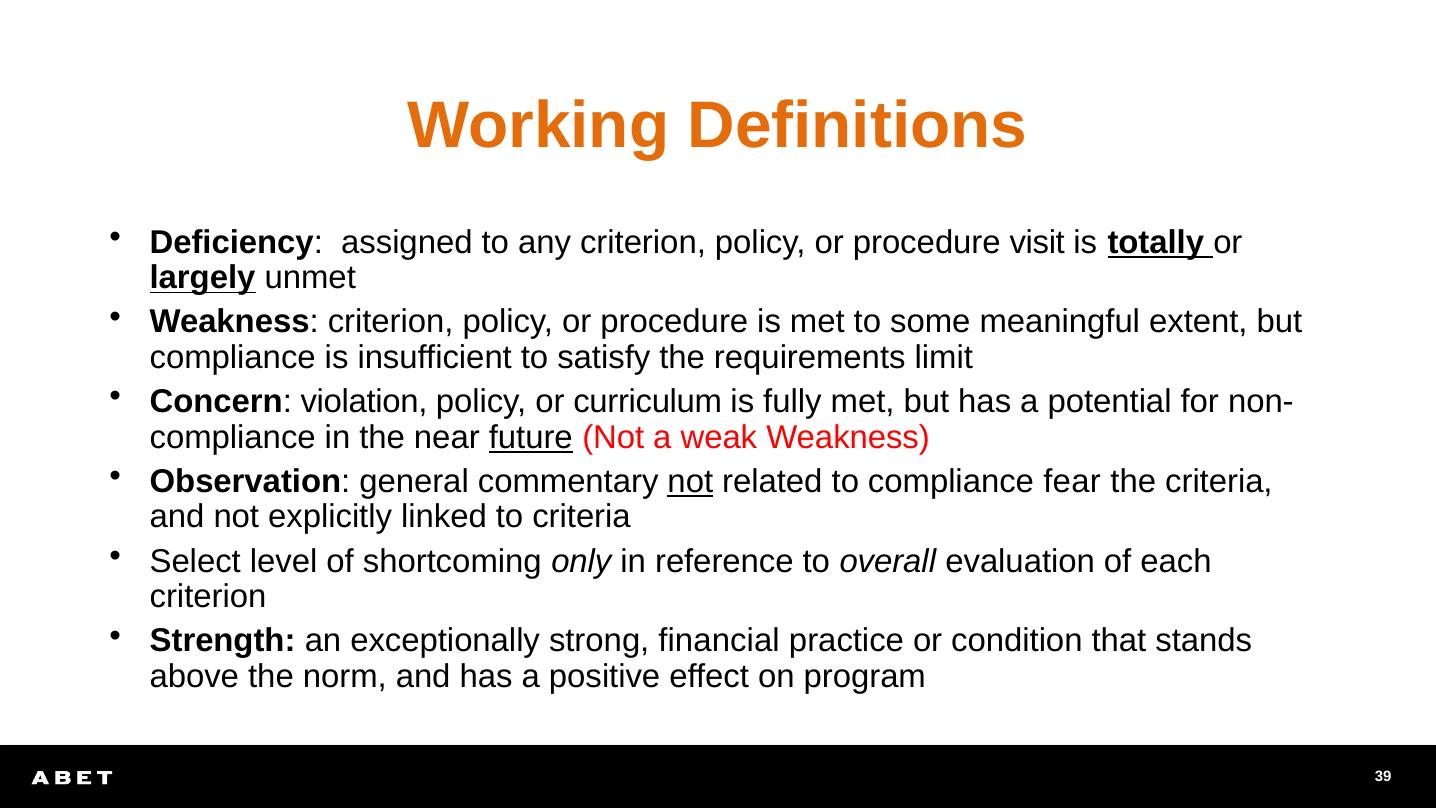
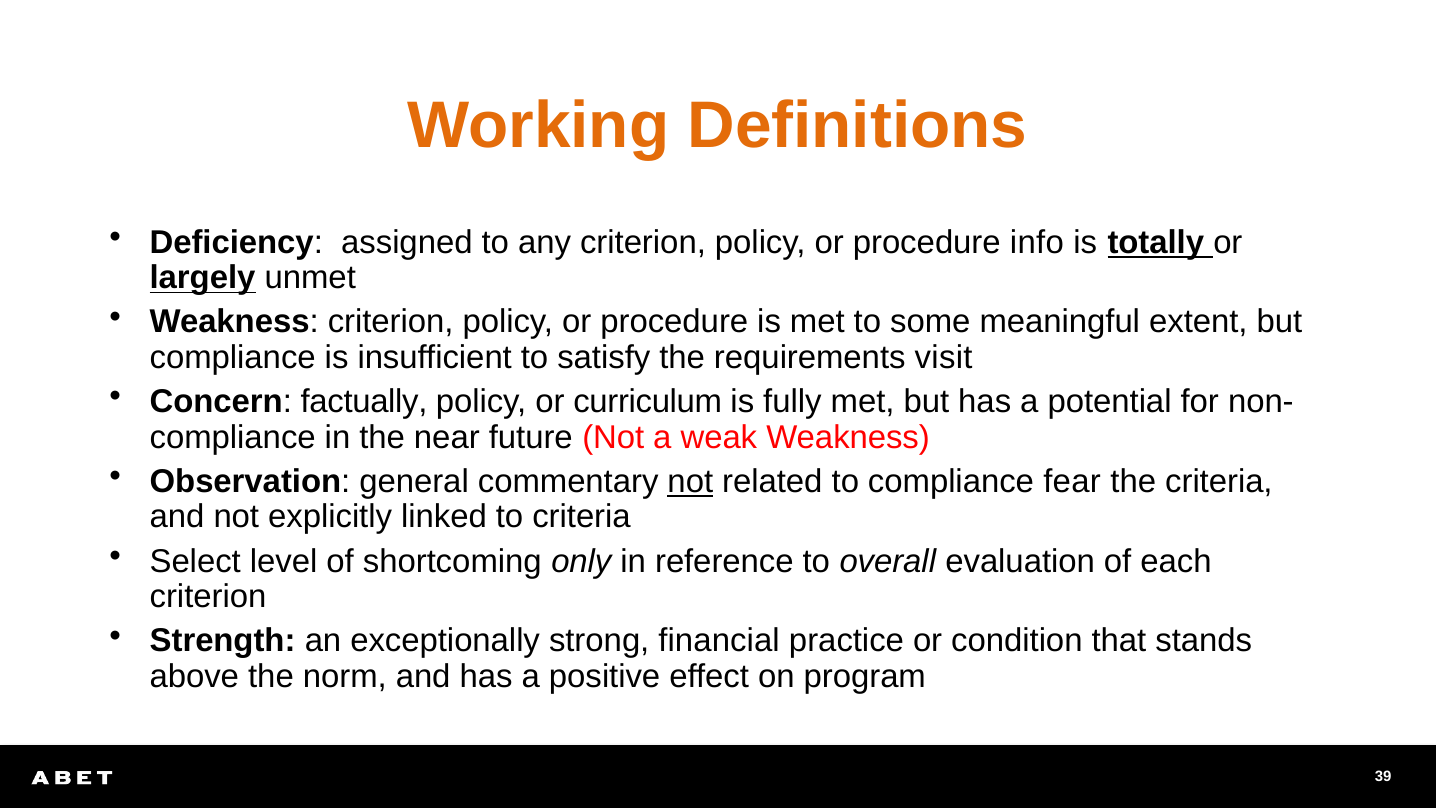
visit: visit -> info (1037, 242)
limit: limit -> visit (944, 358)
violation: violation -> factually (364, 402)
future underline: present -> none (531, 437)
